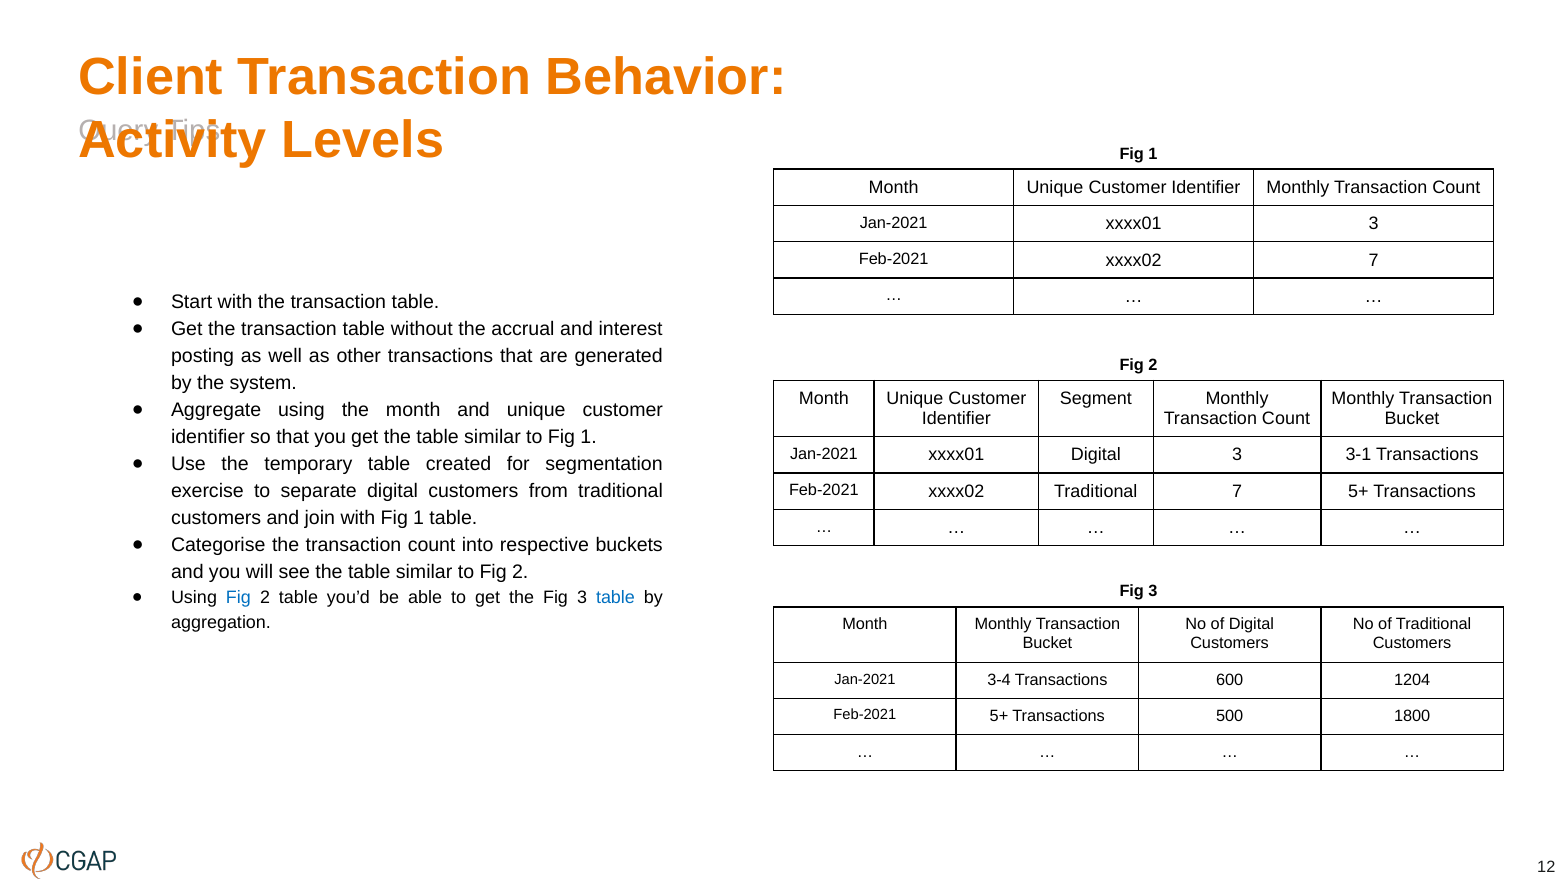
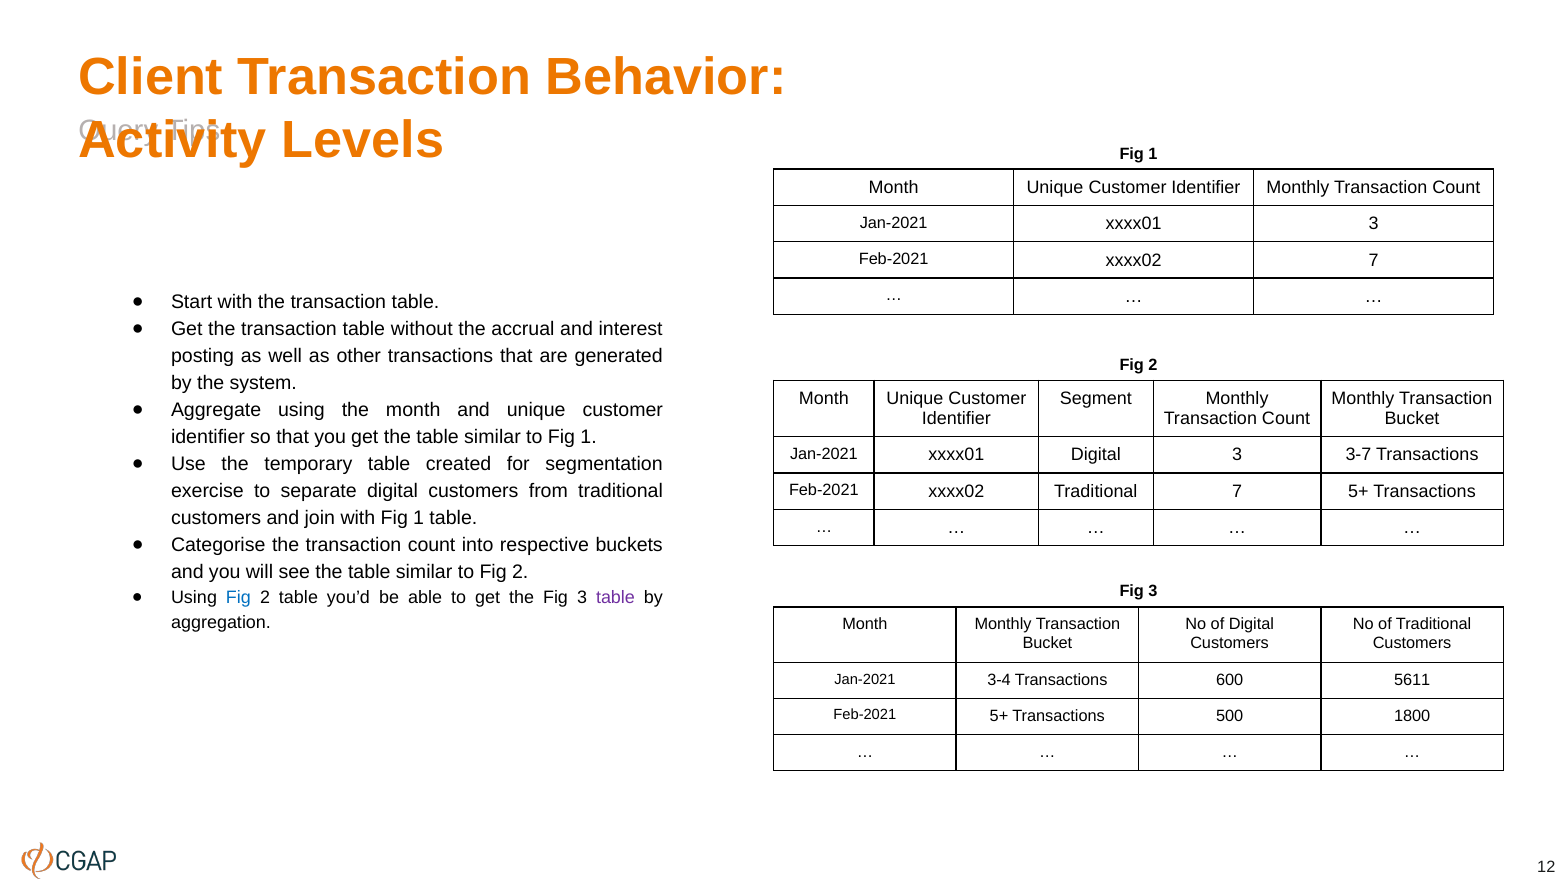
3-1: 3-1 -> 3-7 (1358, 455)
table colour: blue -> purple (615, 597)
1204: 1204 -> 5611 (1412, 680)
